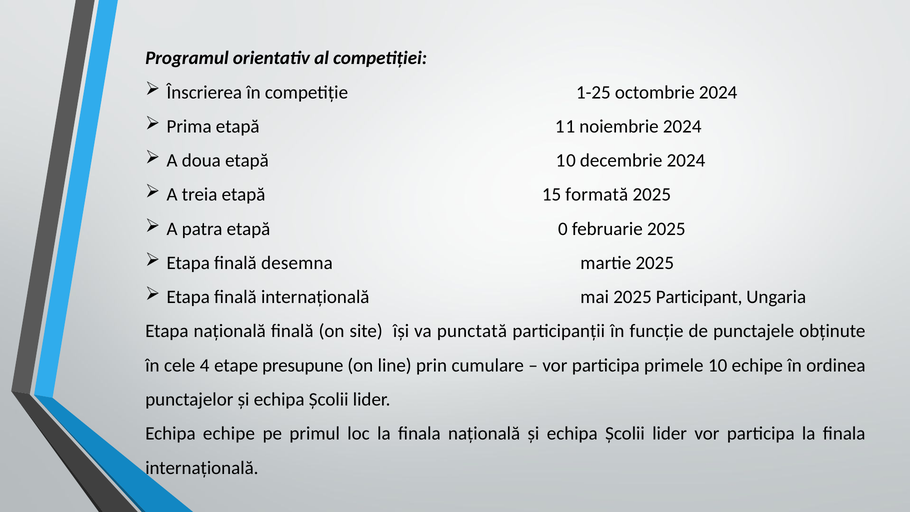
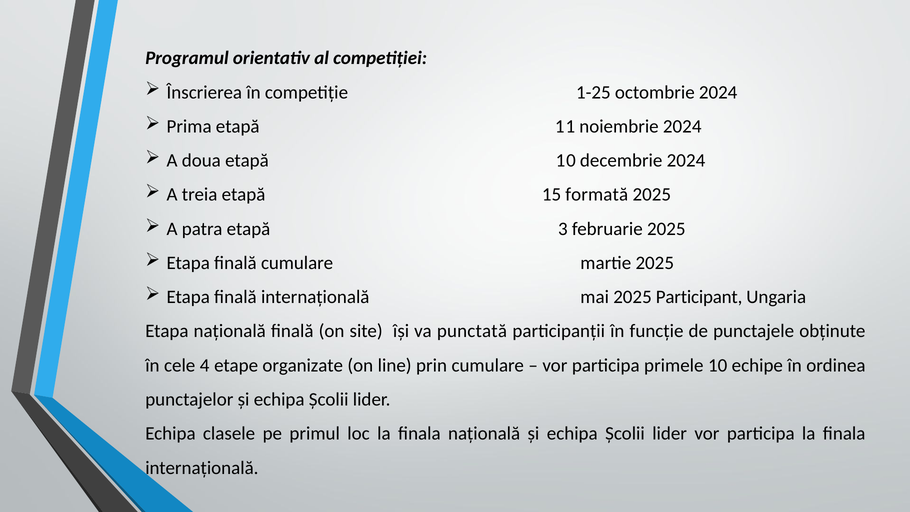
0: 0 -> 3 (563, 229)
finală desemna: desemna -> cumulare (297, 263)
presupune: presupune -> organizate (303, 365)
Echipa echipe: echipe -> clasele (229, 434)
